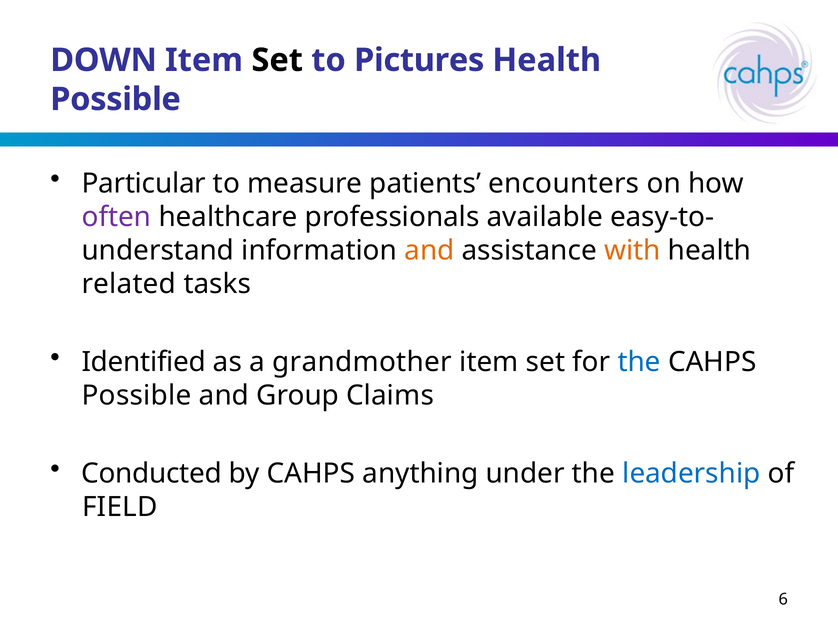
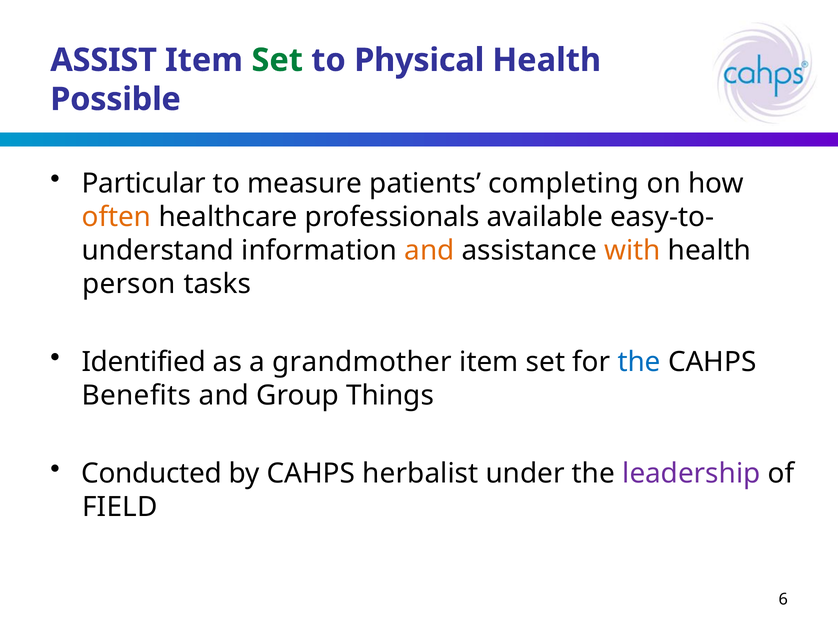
DOWN: DOWN -> ASSIST (104, 60)
Set colour: black -> green (277, 60)
Pictures: Pictures -> Physical (419, 60)
encounters: encounters -> completing (564, 184)
often colour: purple -> orange (116, 217)
related: related -> person (129, 284)
Possible: Possible -> Benefits (137, 396)
Claims: Claims -> Things (390, 396)
anything: anything -> herbalist (420, 474)
leadership colour: blue -> purple (691, 474)
